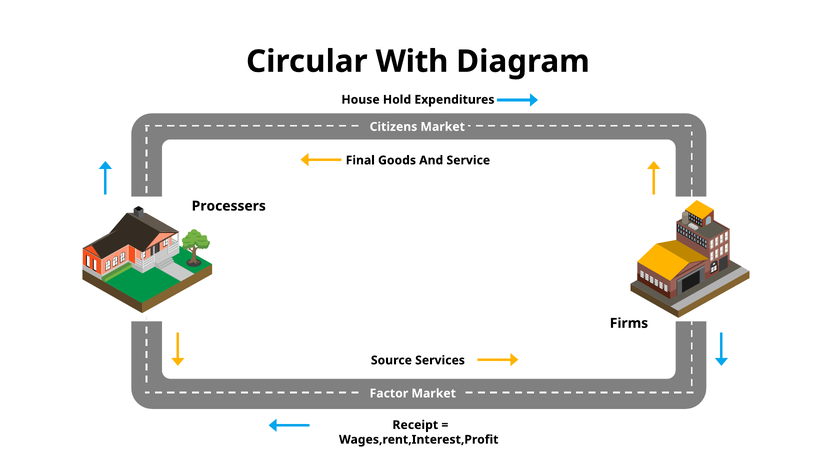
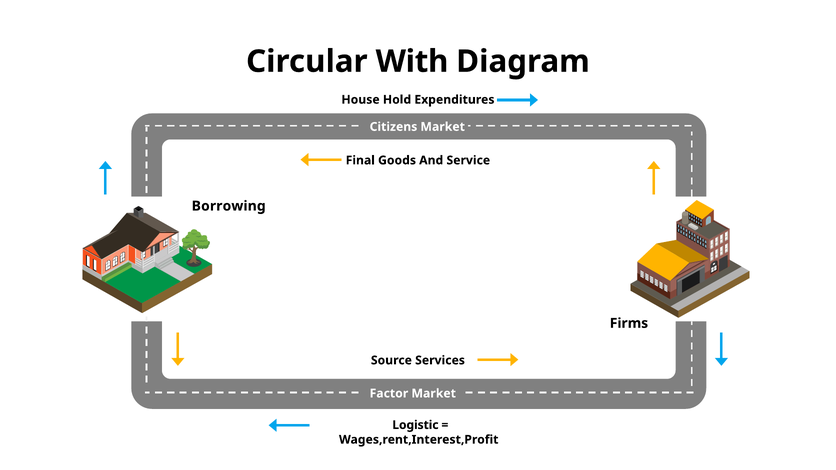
Processers: Processers -> Borrowing (229, 206)
Receipt: Receipt -> Logistic (415, 425)
